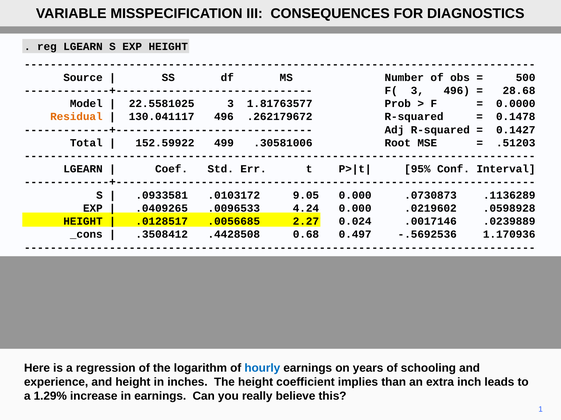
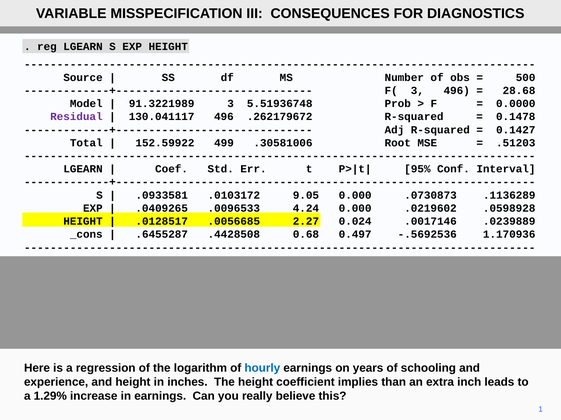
22.5581025: 22.5581025 -> 91.3221989 (162, 104)
1.81763577: 1.81763577 -> 5.51936748 (280, 104)
Residual colour: orange -> purple (76, 117)
.3508412: .3508412 -> .6455287 (162, 235)
